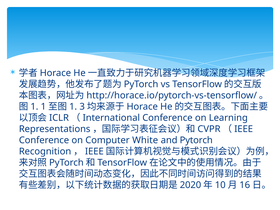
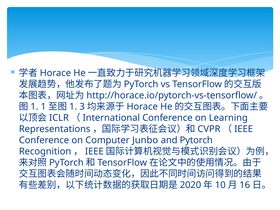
White: White -> Junbo (145, 140)
